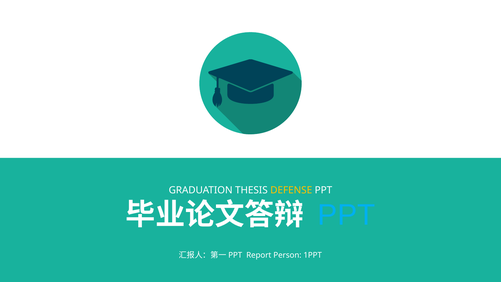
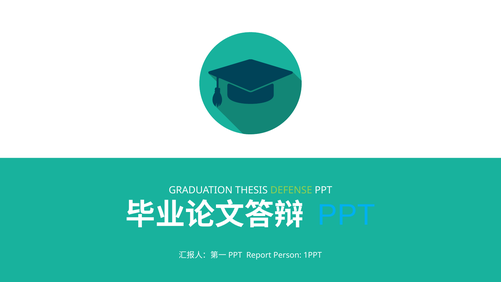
DEFENSE colour: yellow -> light green (291, 190)
